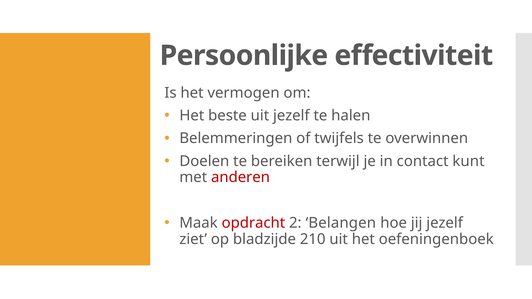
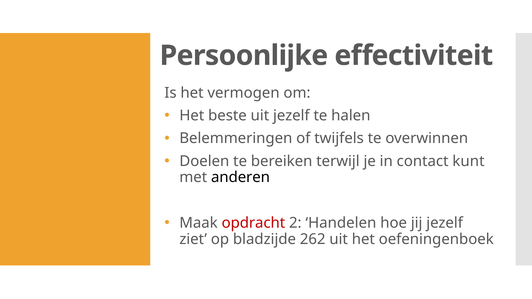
anderen colour: red -> black (240, 177)
Belangen: Belangen -> Handelen (341, 223)
210: 210 -> 262 (313, 239)
